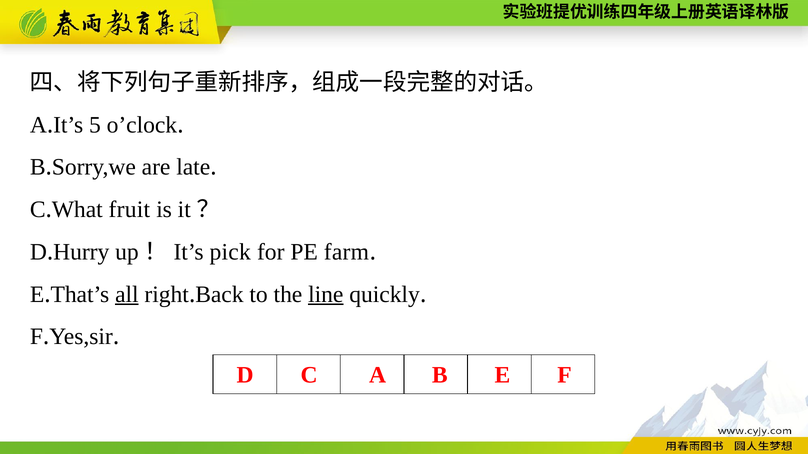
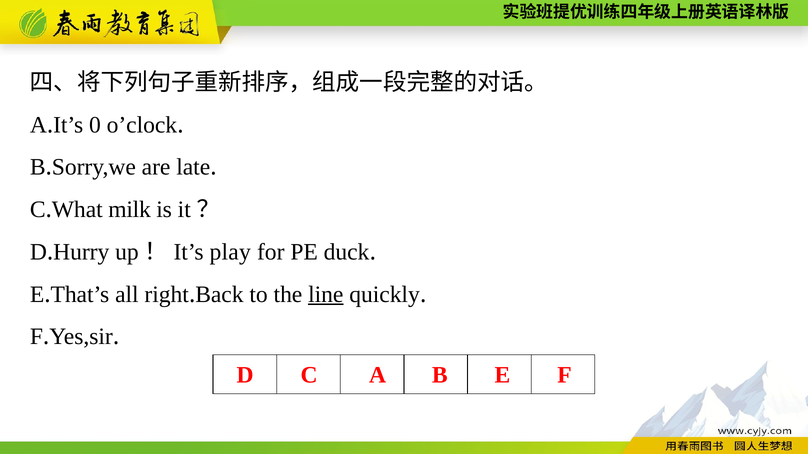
5: 5 -> 0 (95, 125)
fruit: fruit -> milk (130, 210)
pick: pick -> play (230, 252)
farm: farm -> duck (347, 252)
all underline: present -> none (127, 295)
